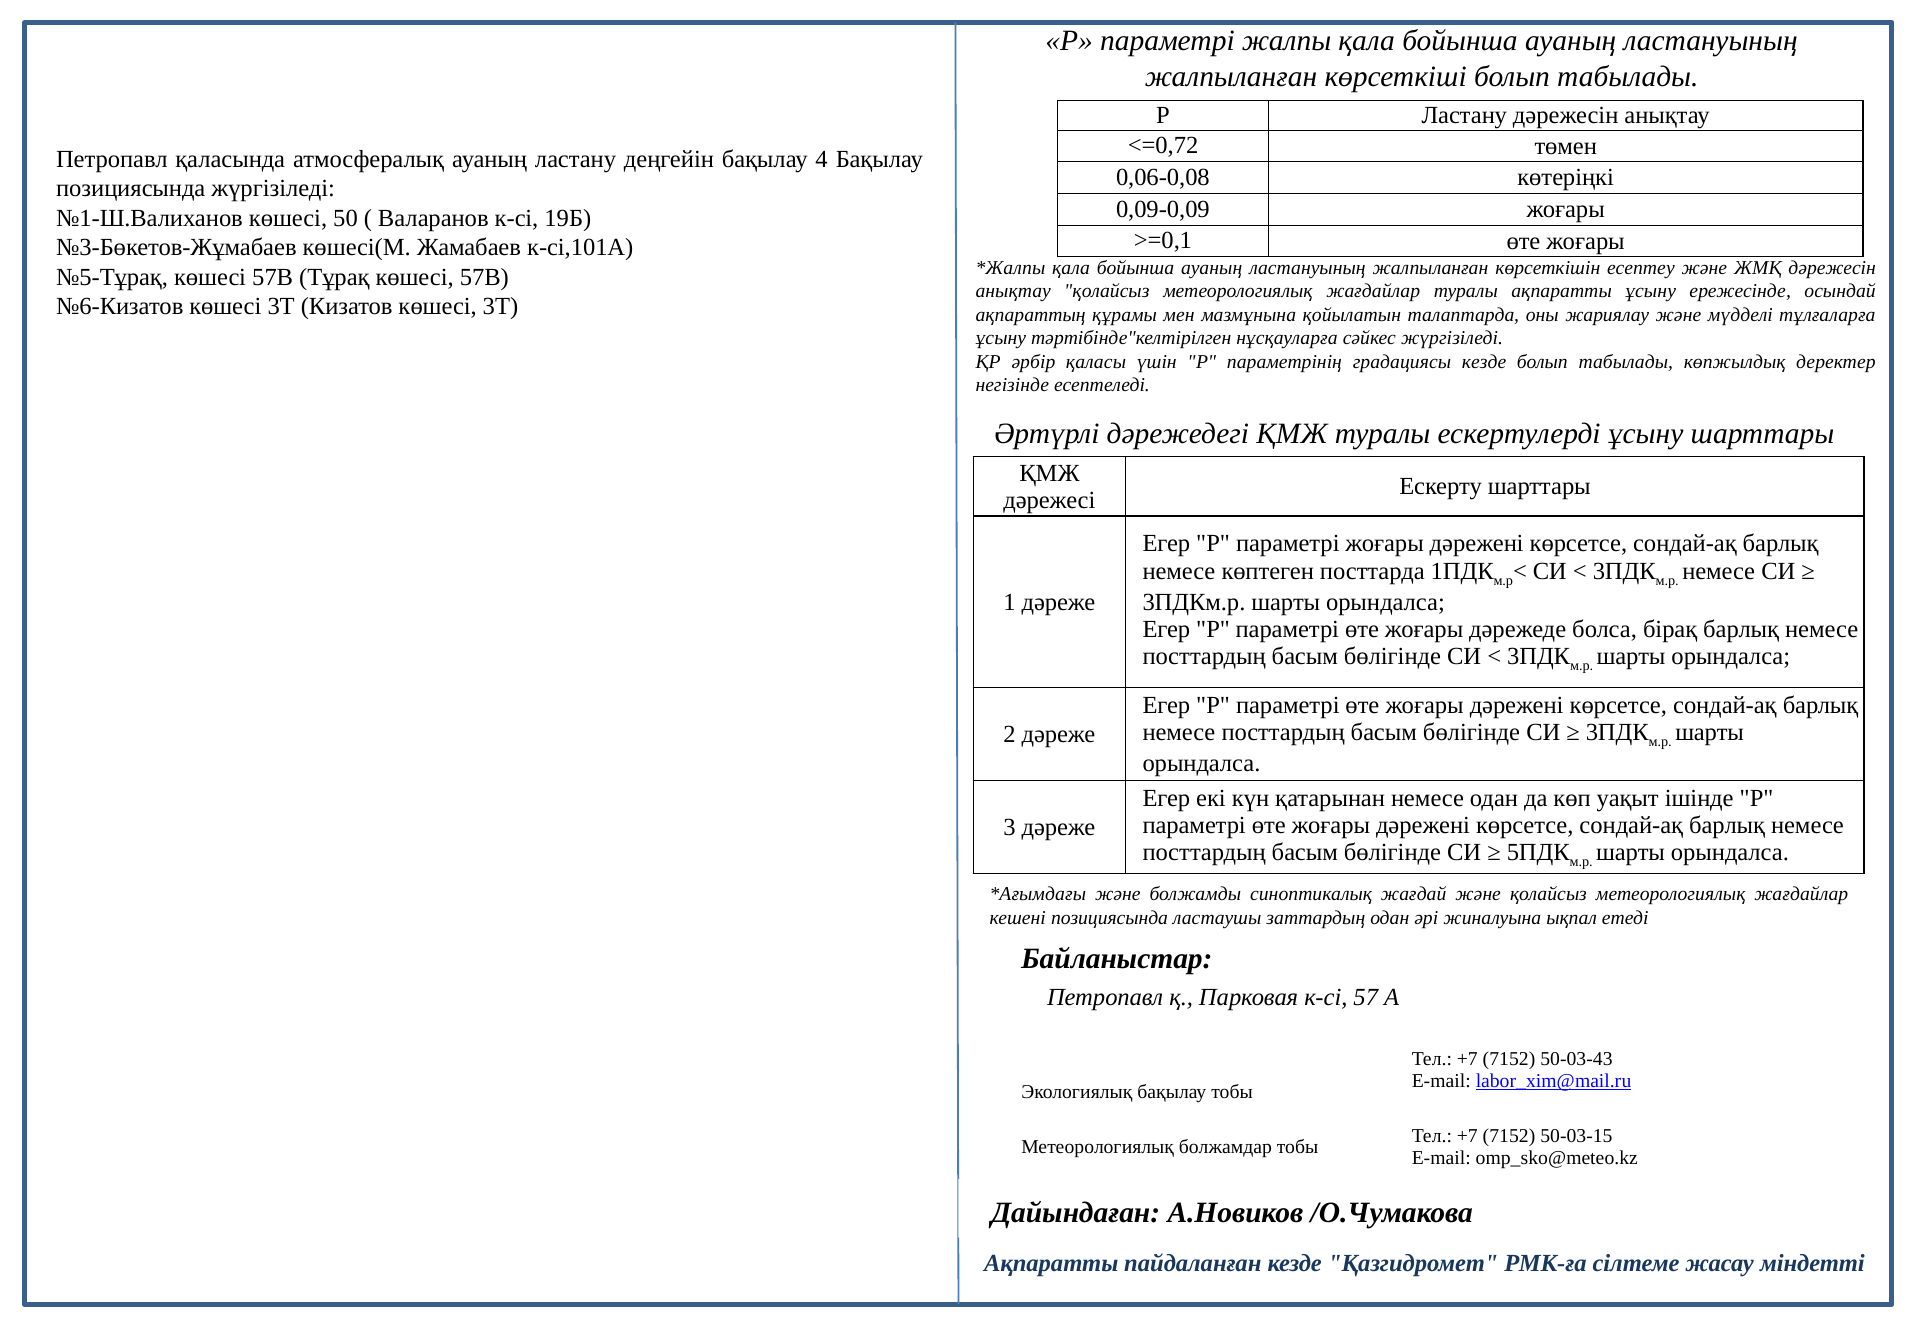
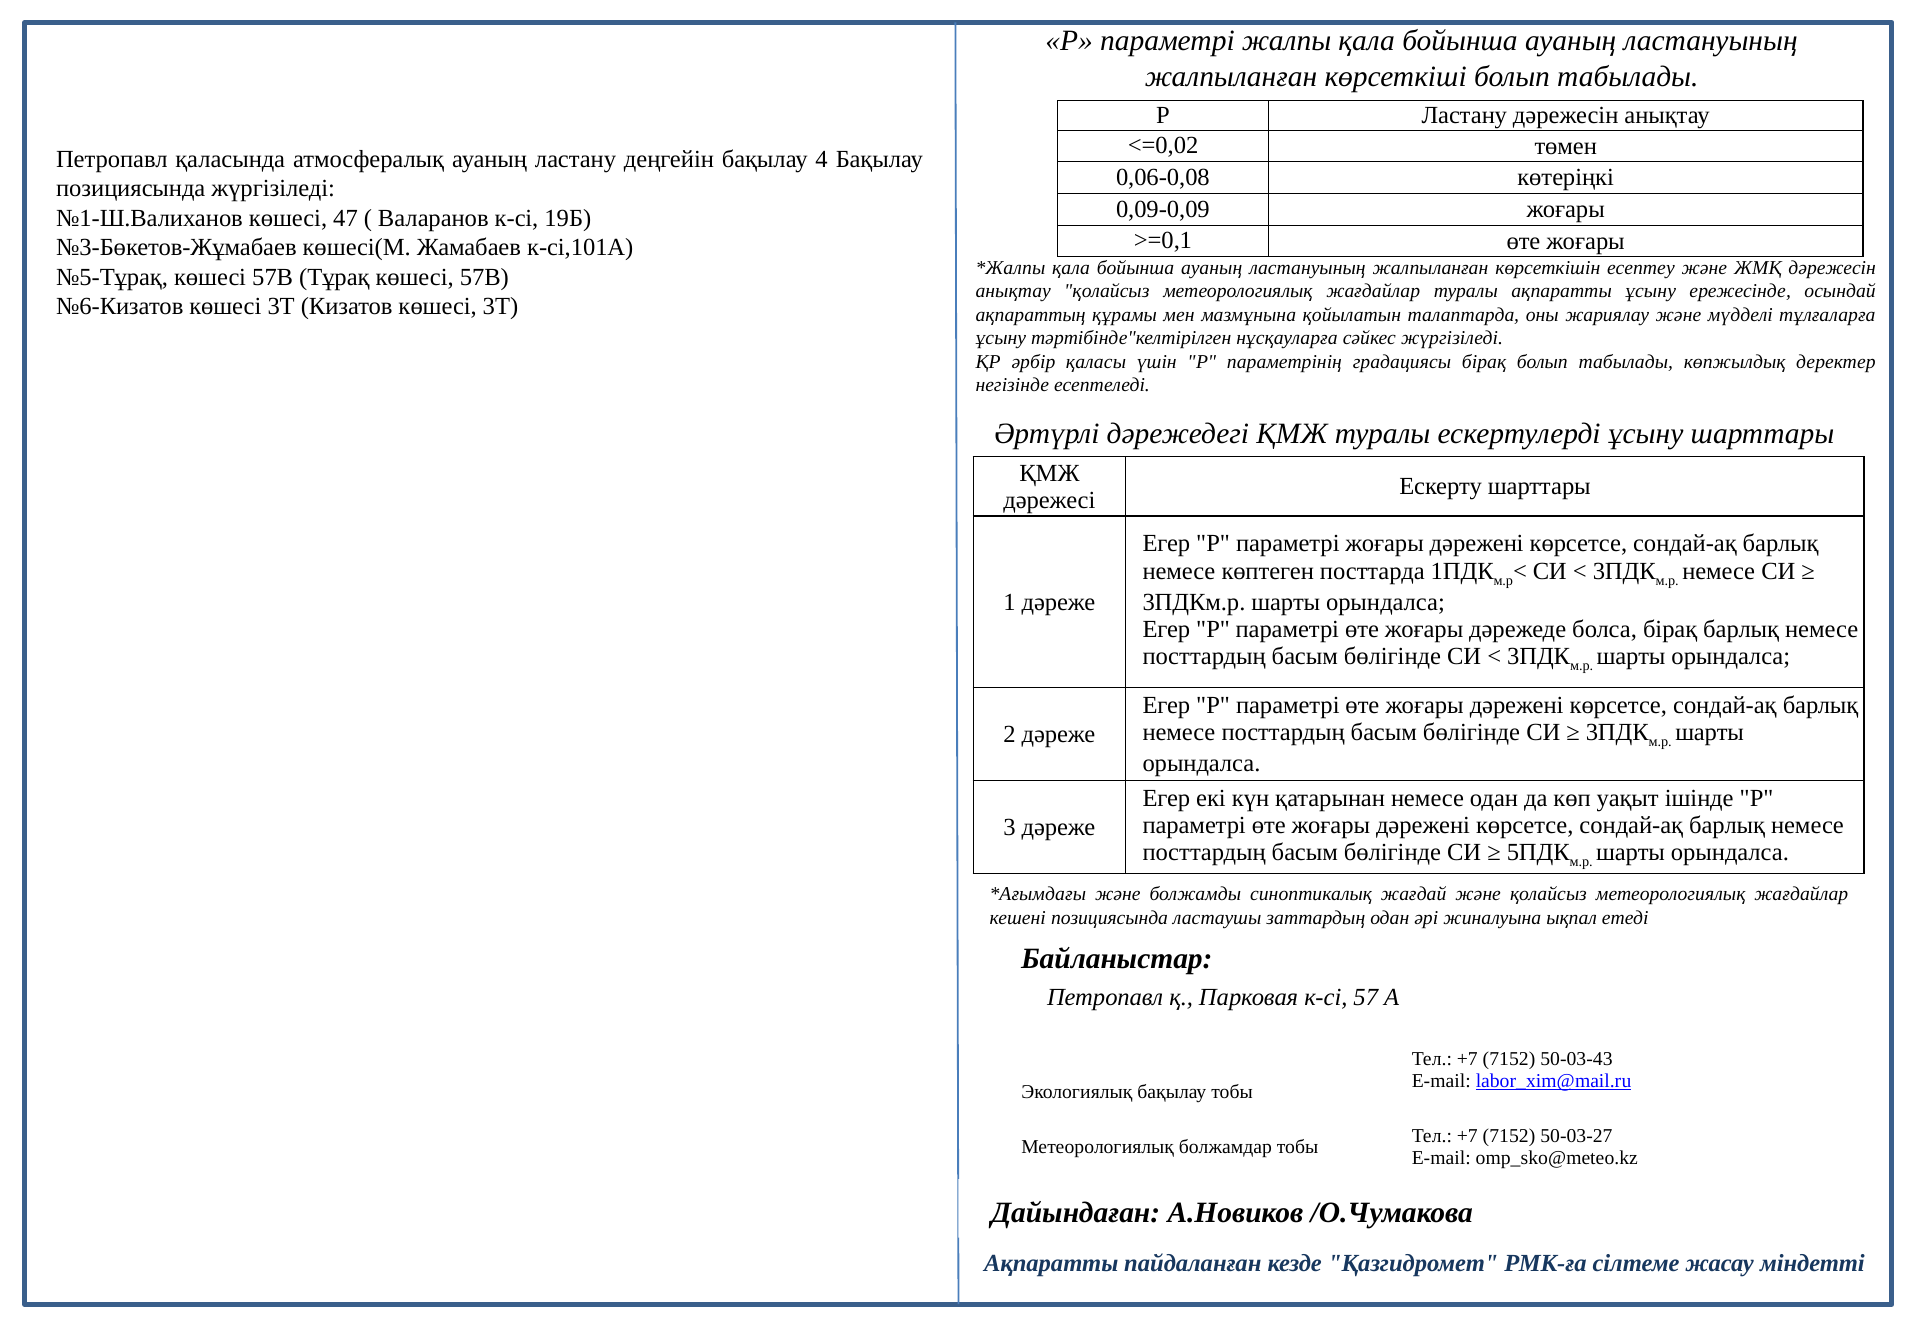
<=0,72: <=0,72 -> <=0,02 (1163, 146)
50: 50 -> 47 (346, 218)
градациясы кезде: кезде -> бірақ (1484, 362)
50-03-15: 50-03-15 -> 50-03-27 (1576, 1136)
